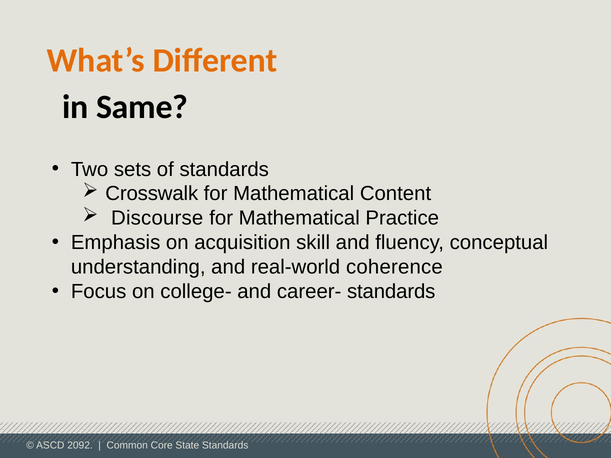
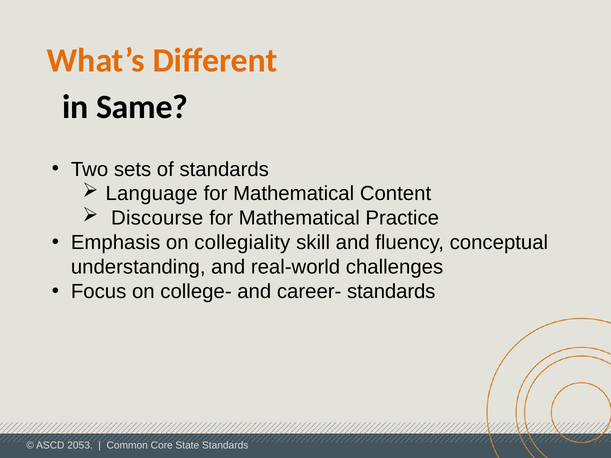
Crosswalk: Crosswalk -> Language (152, 194)
acquisition: acquisition -> collegiality (242, 243)
coherence: coherence -> challenges (395, 267)
2092: 2092 -> 2053 (80, 446)
